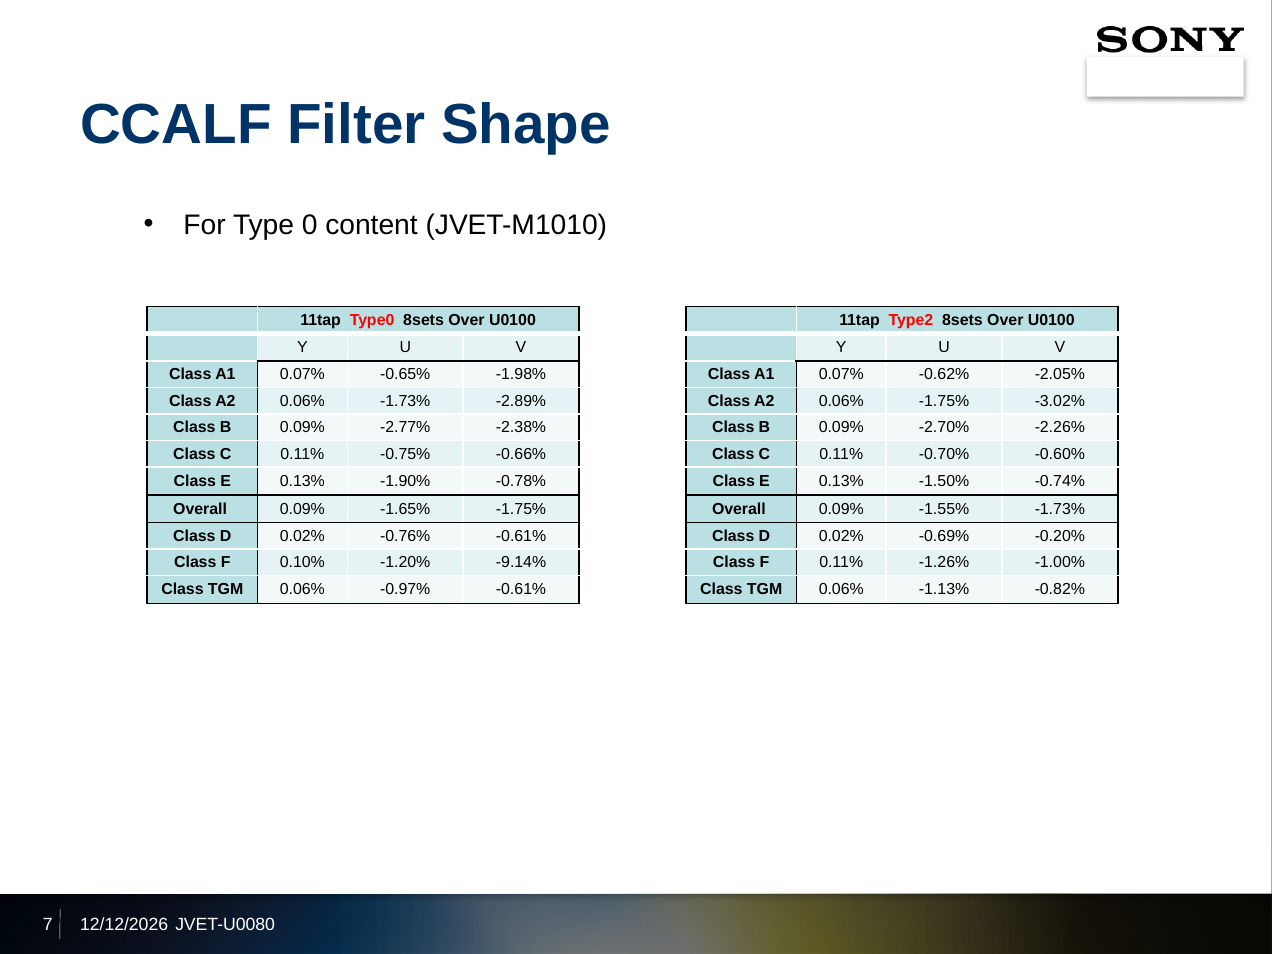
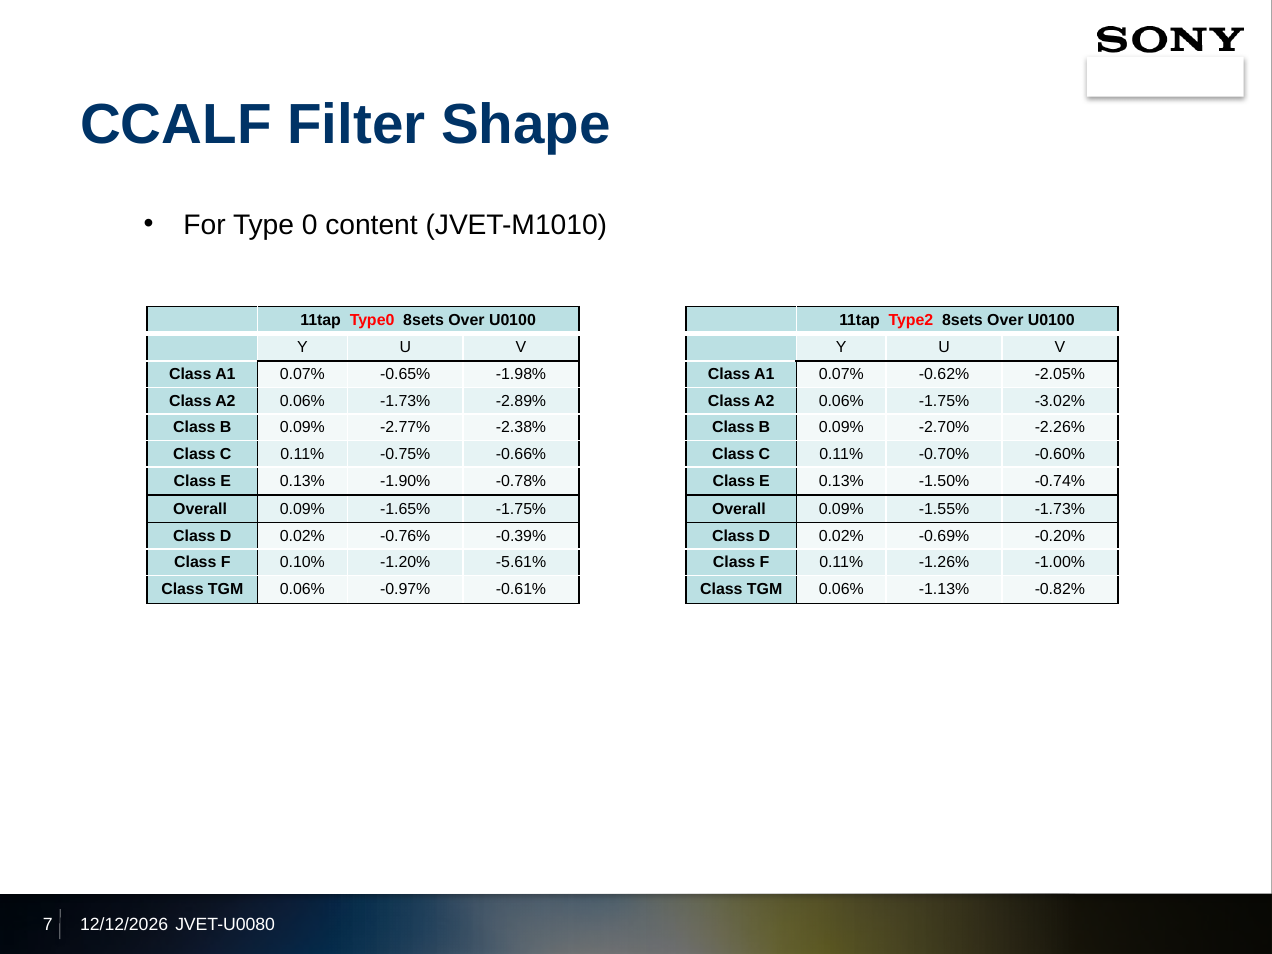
-0.76% -0.61%: -0.61% -> -0.39% (521, 536)
-9.14%: -9.14% -> -5.61% (521, 563)
